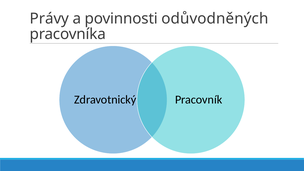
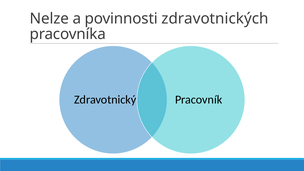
Právy: Právy -> Nelze (49, 19)
odůvodněných: odůvodněných -> zdravotnických (215, 19)
